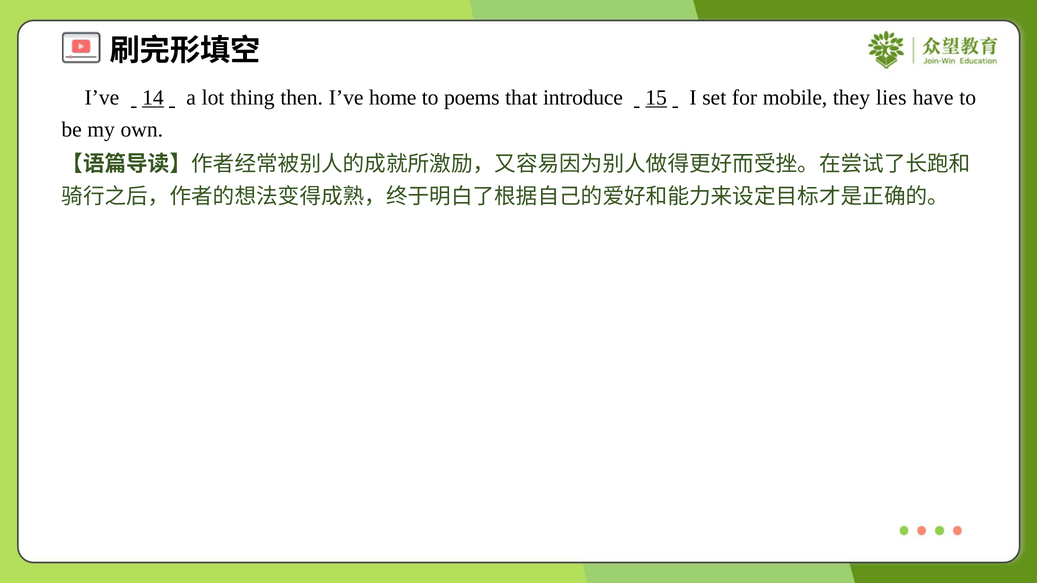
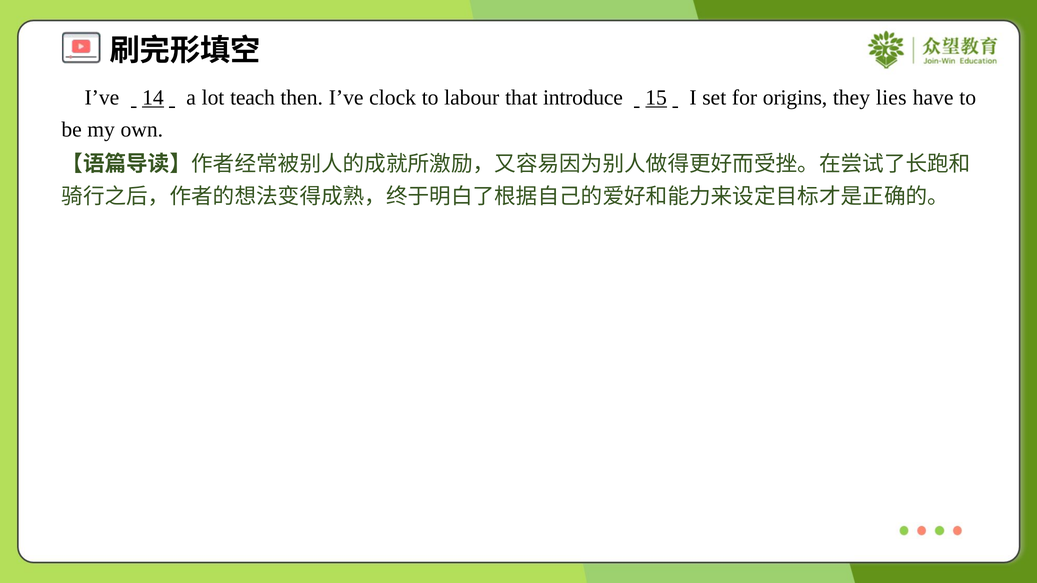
thing: thing -> teach (253, 97)
home: home -> clock (393, 97)
poems: poems -> labour (472, 97)
mobile: mobile -> origins (795, 97)
